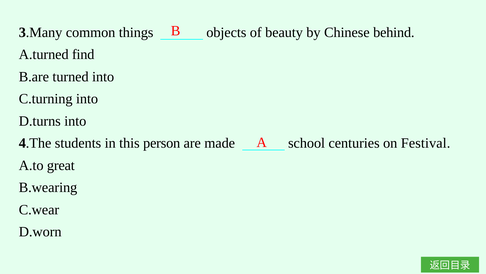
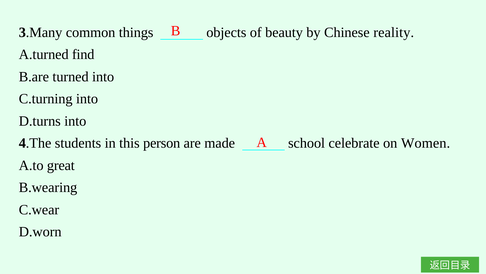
behind: behind -> reality (394, 32)
centuries: centuries -> celebrate (354, 143)
Festival: Festival -> Women (426, 143)
